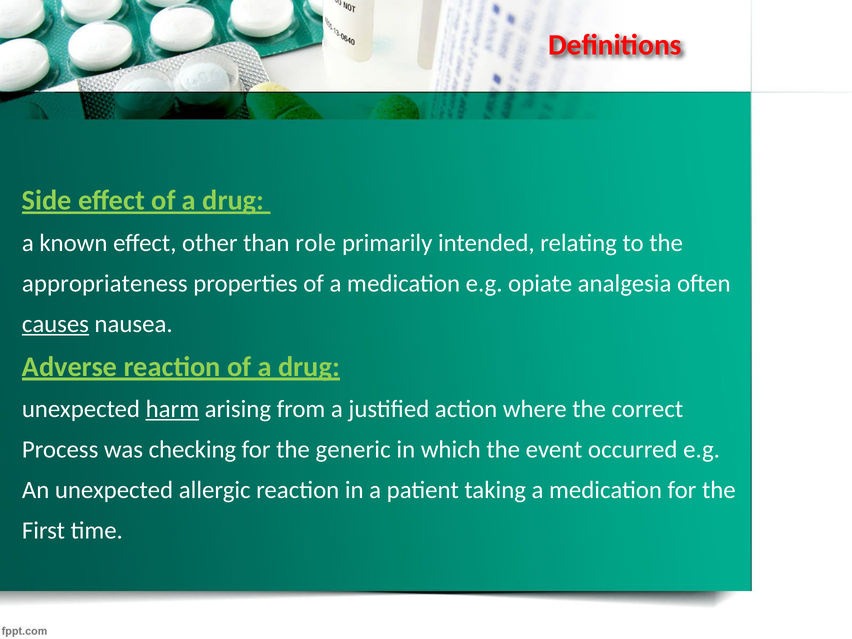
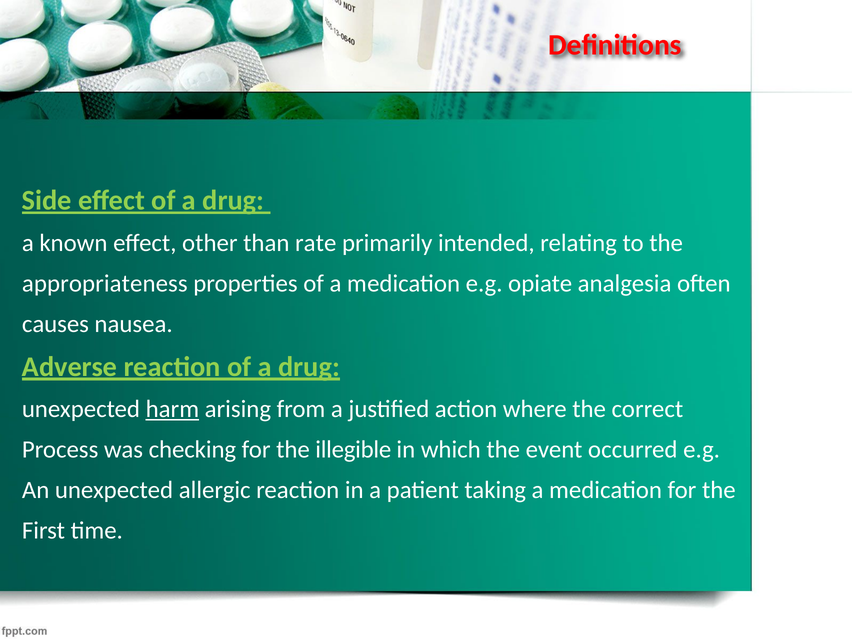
role: role -> rate (316, 243)
causes underline: present -> none (55, 324)
generic: generic -> illegible (353, 450)
